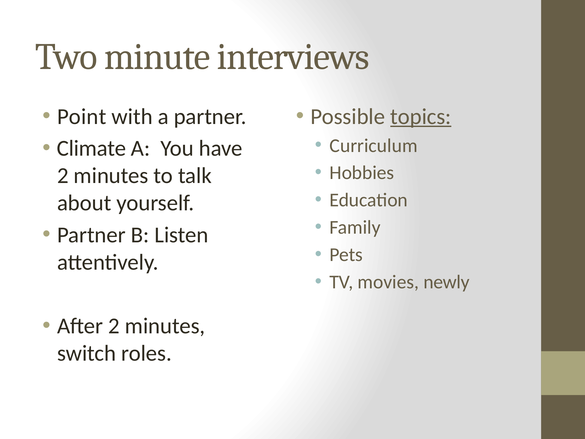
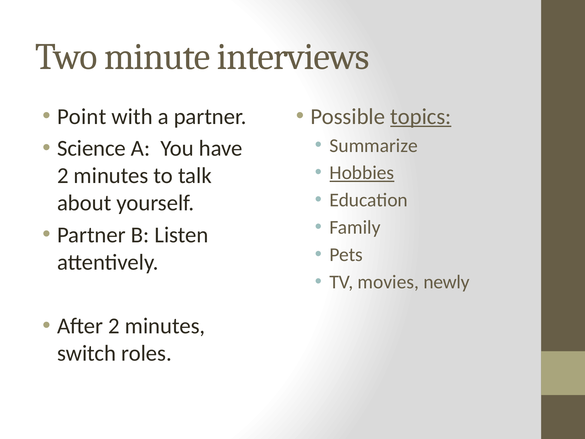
Curriculum: Curriculum -> Summarize (374, 145)
Climate: Climate -> Science (91, 148)
Hobbies underline: none -> present (362, 173)
